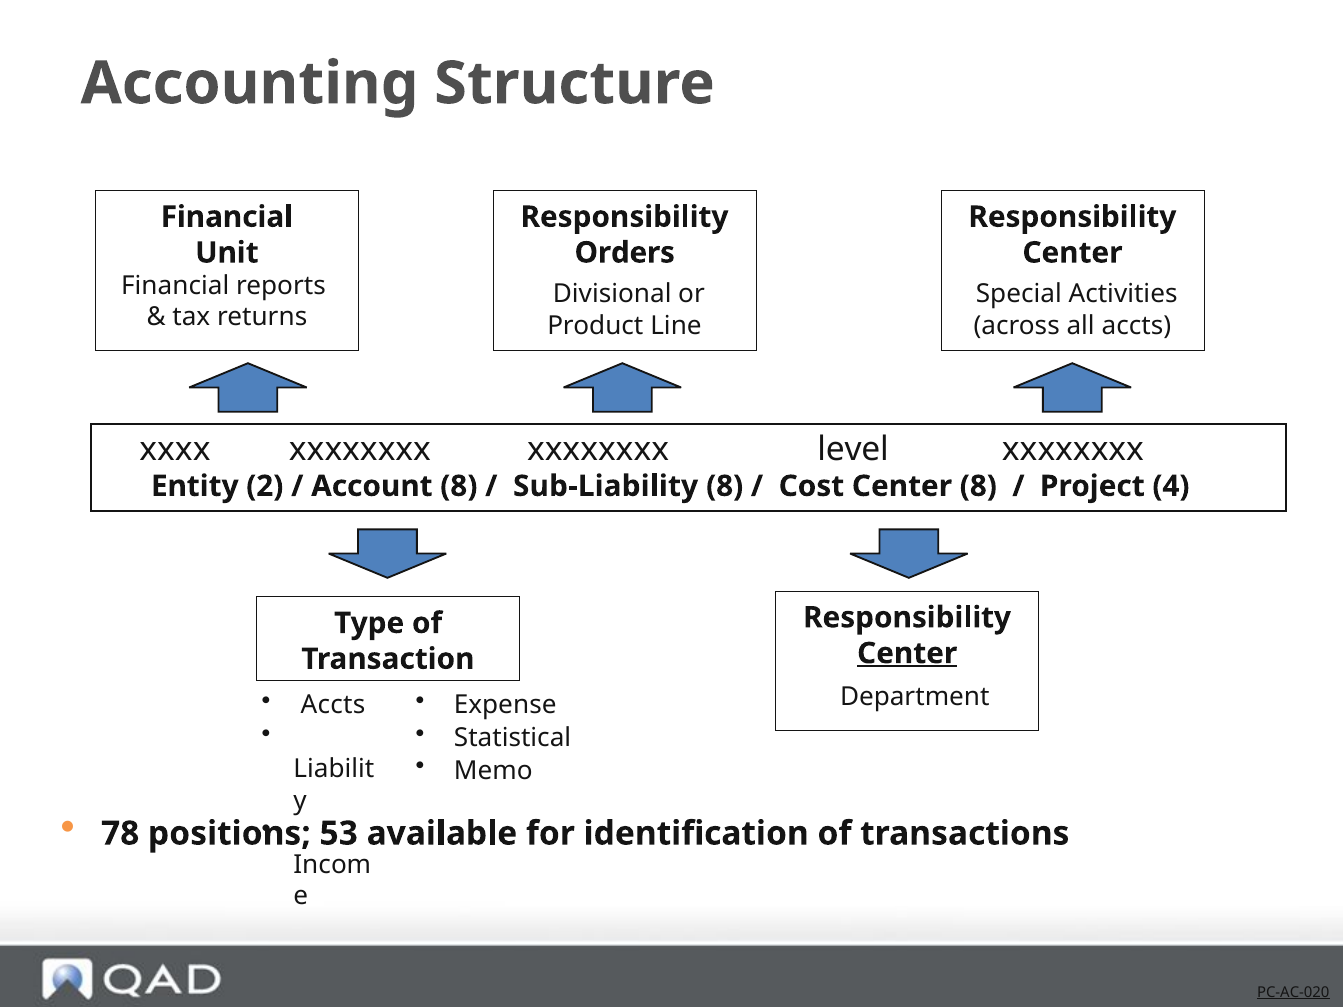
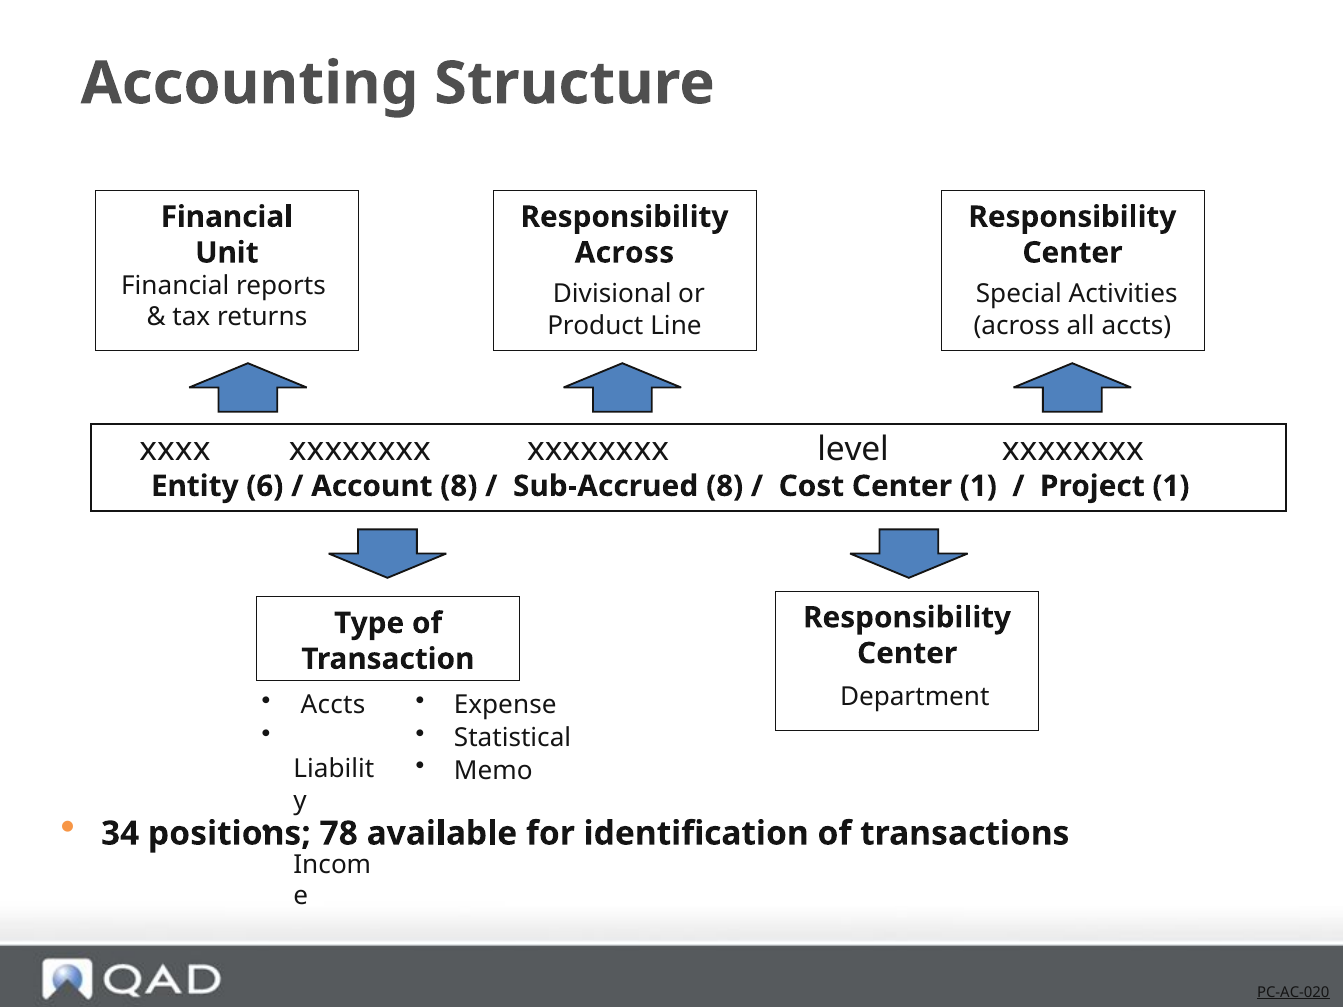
Orders: Orders -> Across (624, 253)
2: 2 -> 6 (265, 486)
Sub-Liability: Sub-Liability -> Sub-Accrued (606, 486)
Center 8: 8 -> 1 (978, 486)
Project 4: 4 -> 1 (1171, 486)
Center underline: present -> none (907, 654)
78: 78 -> 34 (120, 834)
53: 53 -> 78 (339, 834)
